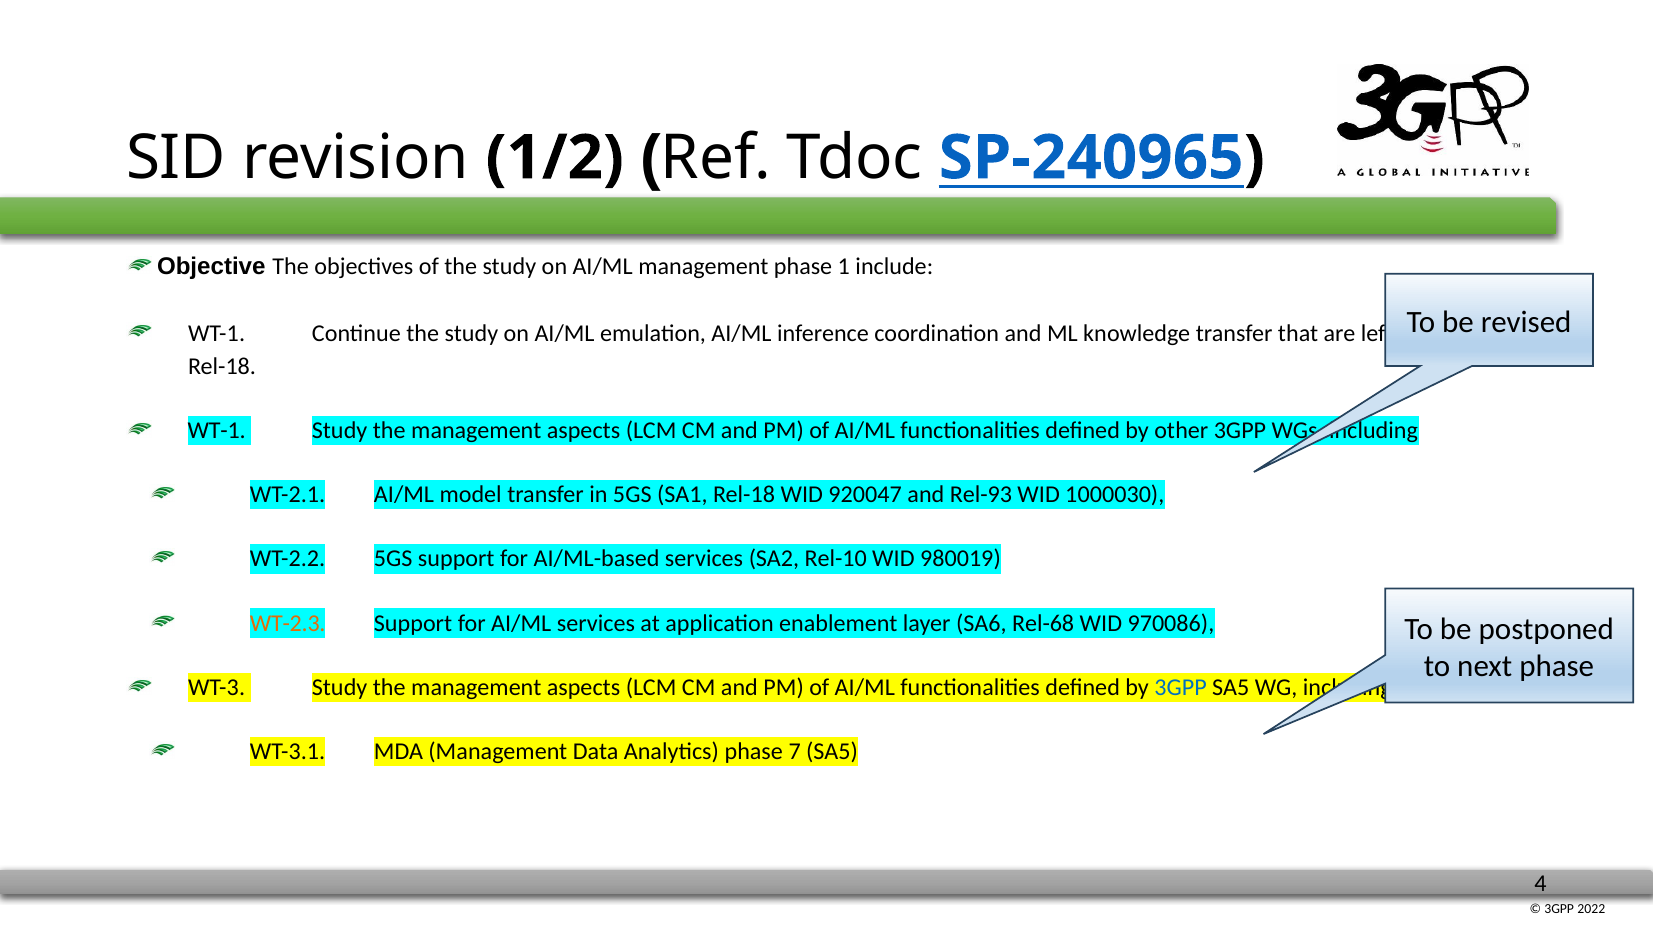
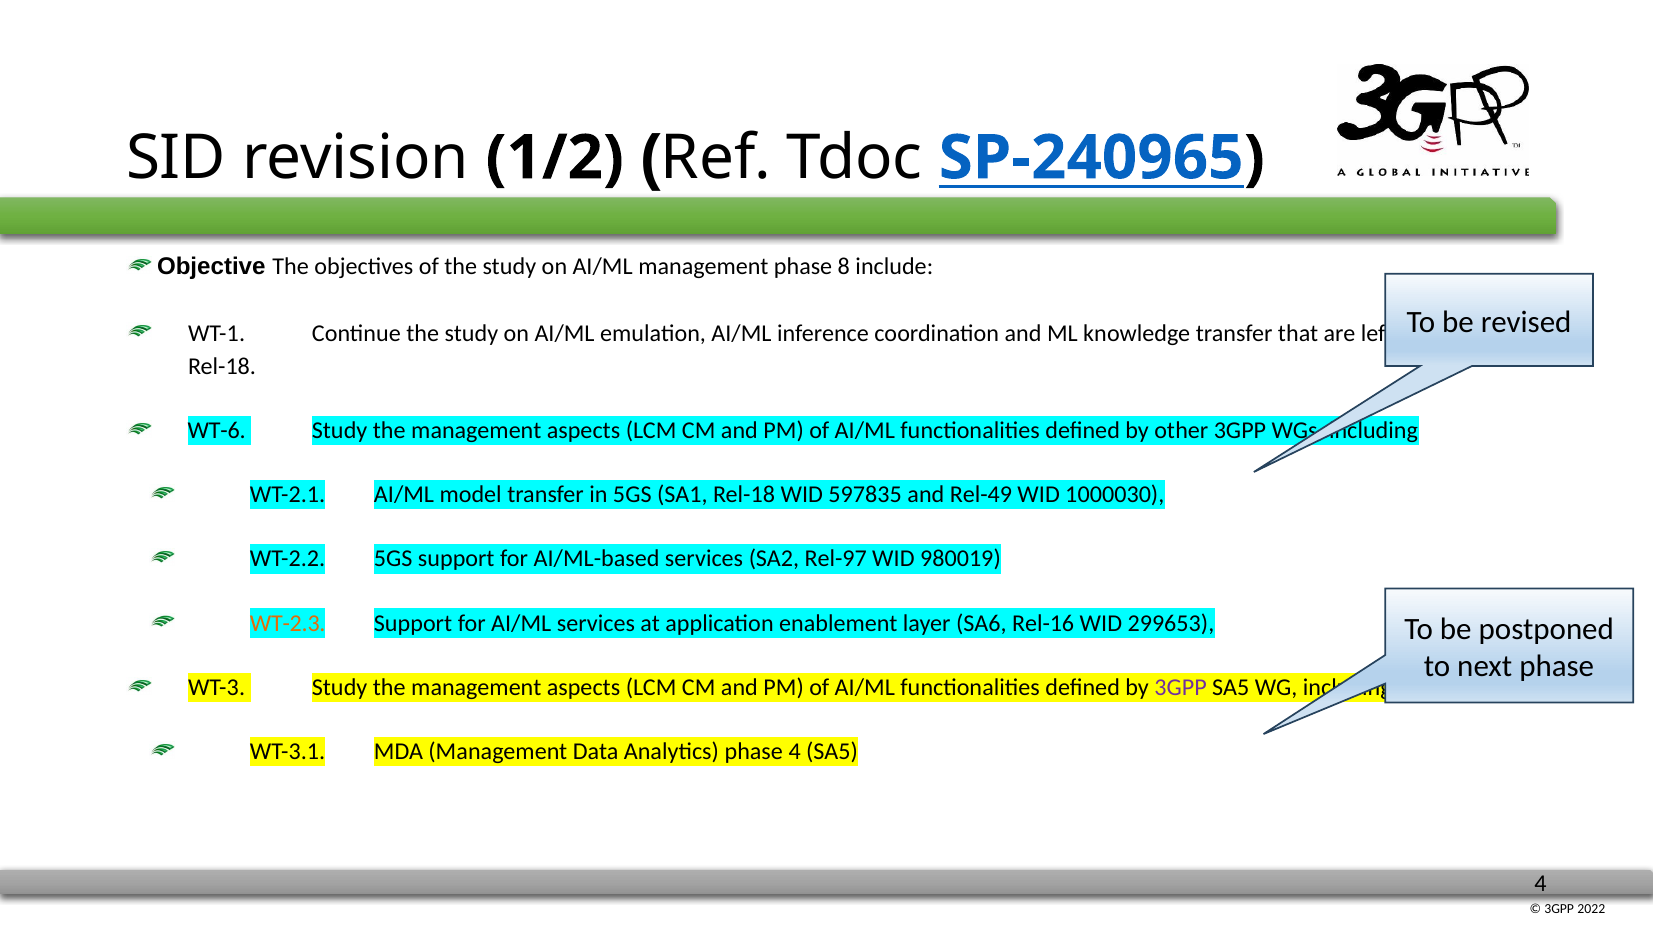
1: 1 -> 8 (844, 267)
WT-1: WT-1 -> WT-6 (217, 430)
920047: 920047 -> 597835 (865, 495)
Rel-93: Rel-93 -> Rel-49 (981, 495)
Rel-10: Rel-10 -> Rel-97 (836, 559)
Rel-68: Rel-68 -> Rel-16 (1043, 623)
970086: 970086 -> 299653 (1171, 623)
3GPP colour: blue -> purple (1181, 687)
phase 7: 7 -> 4 (795, 752)
